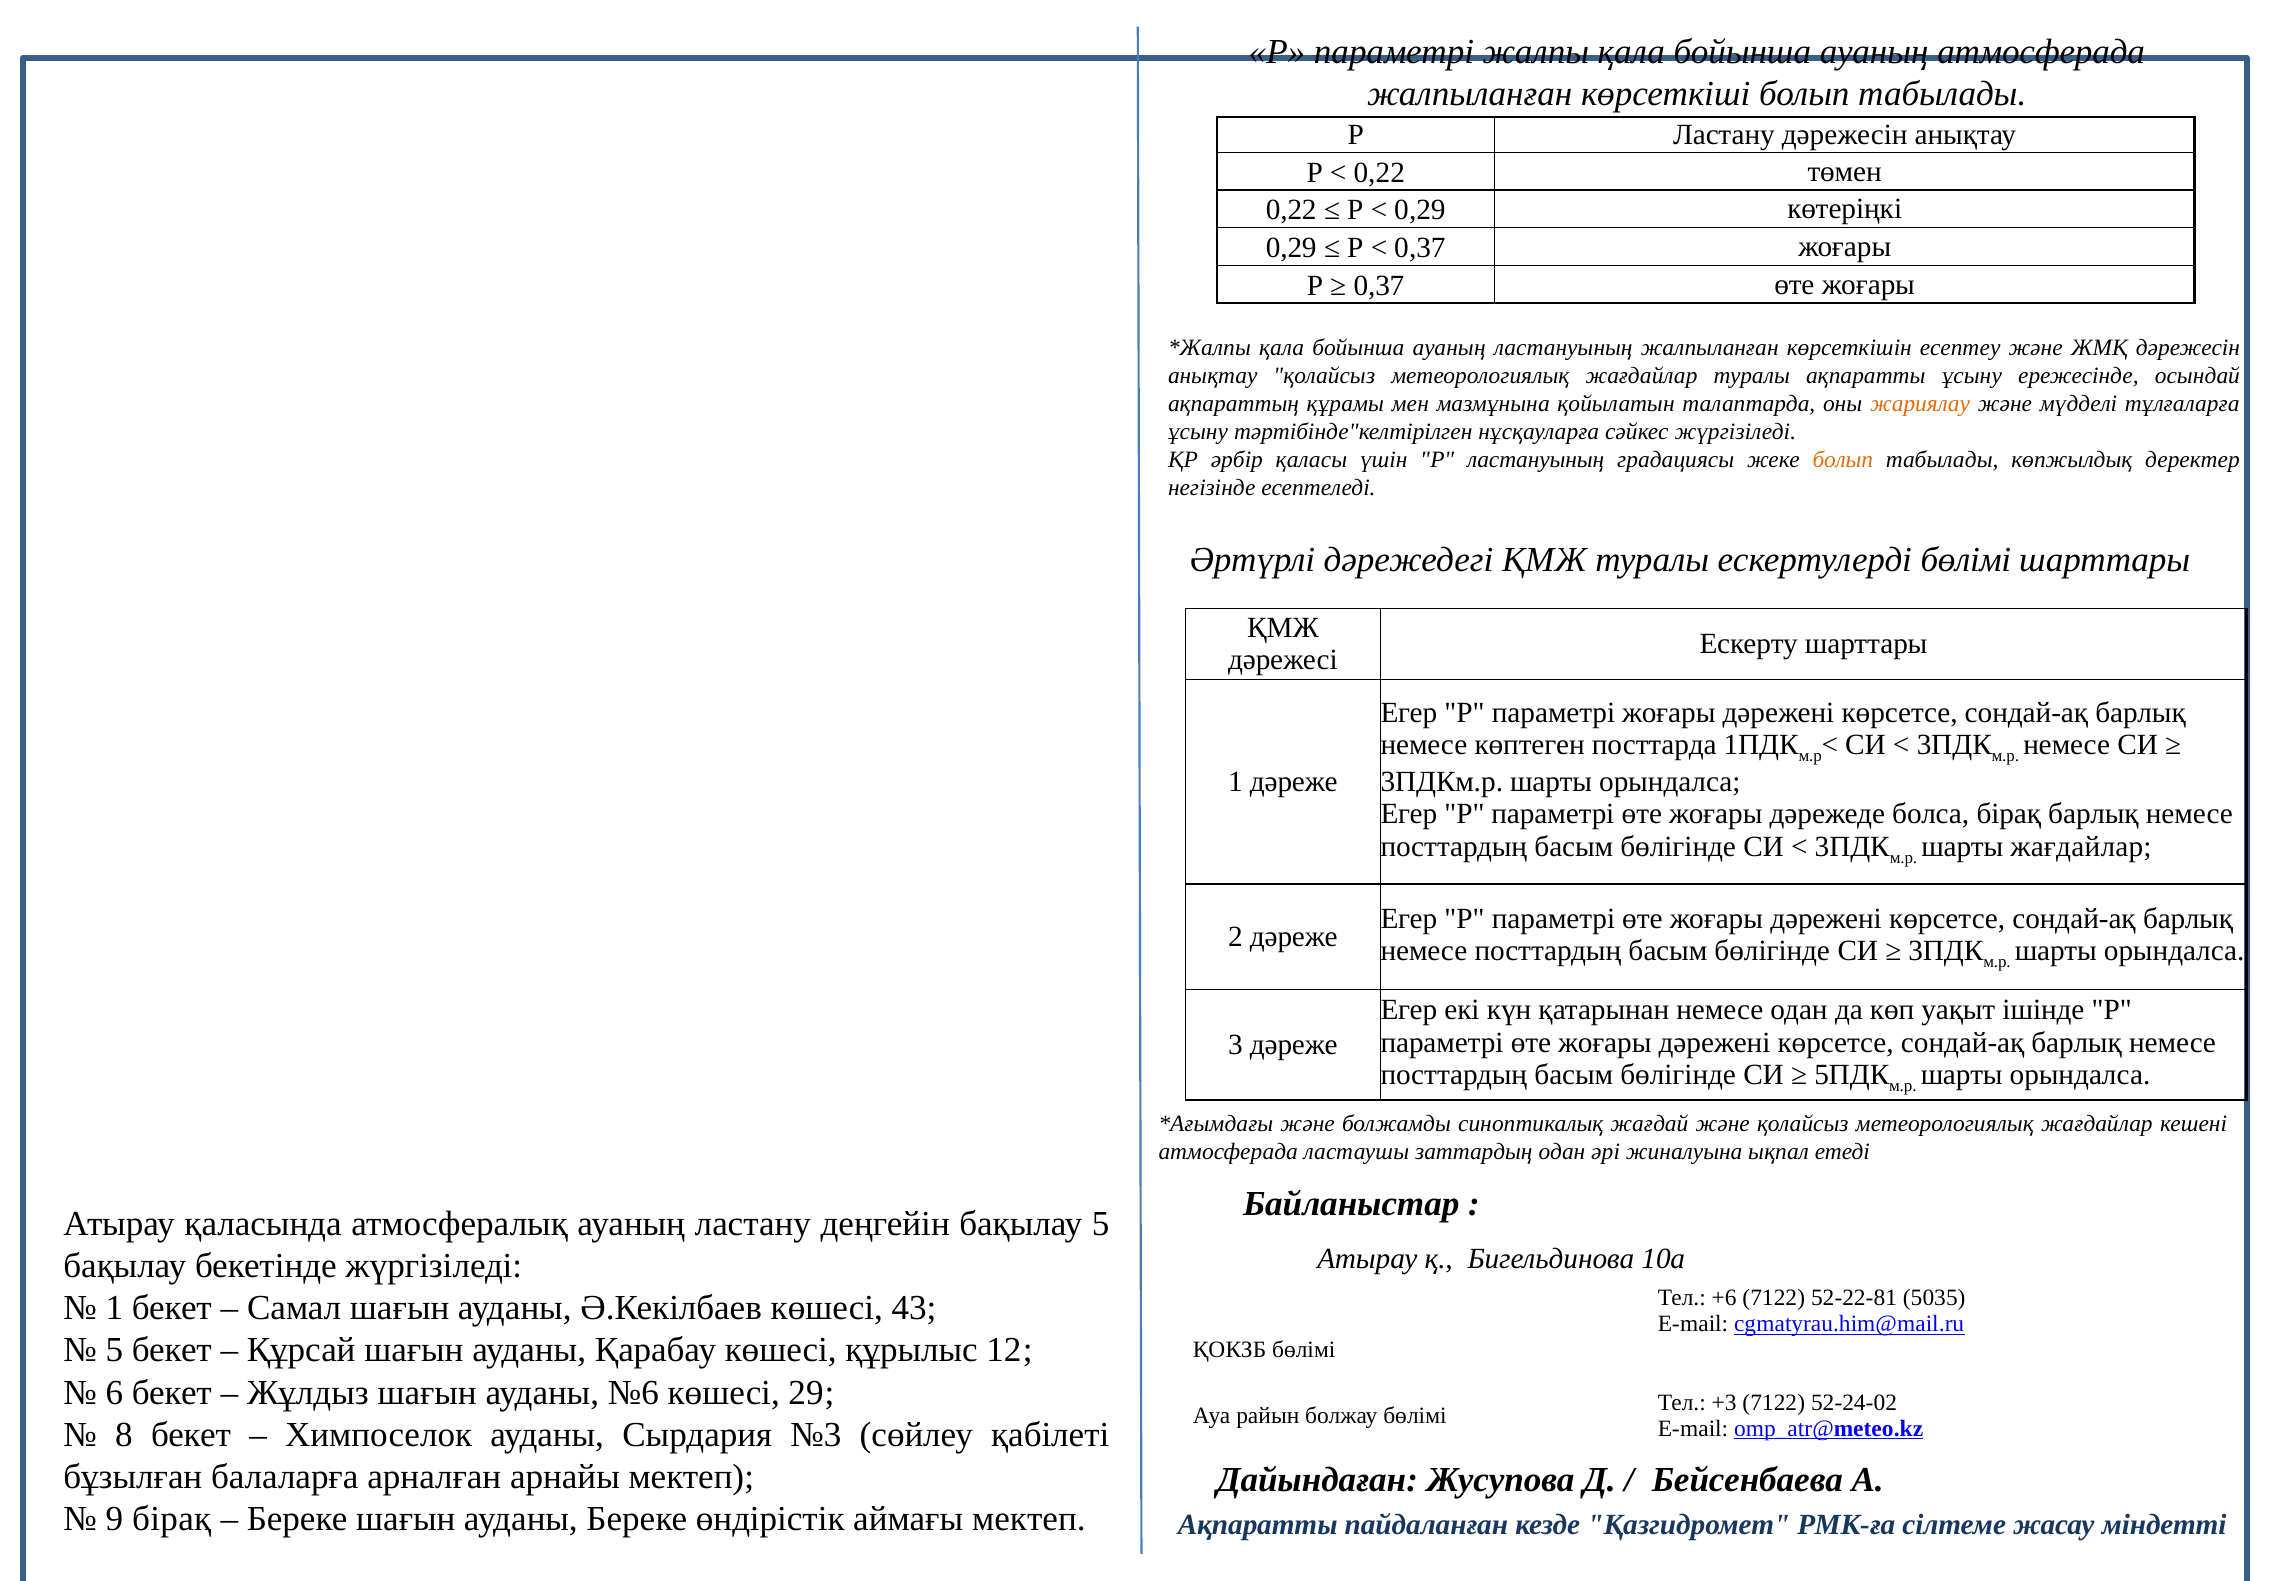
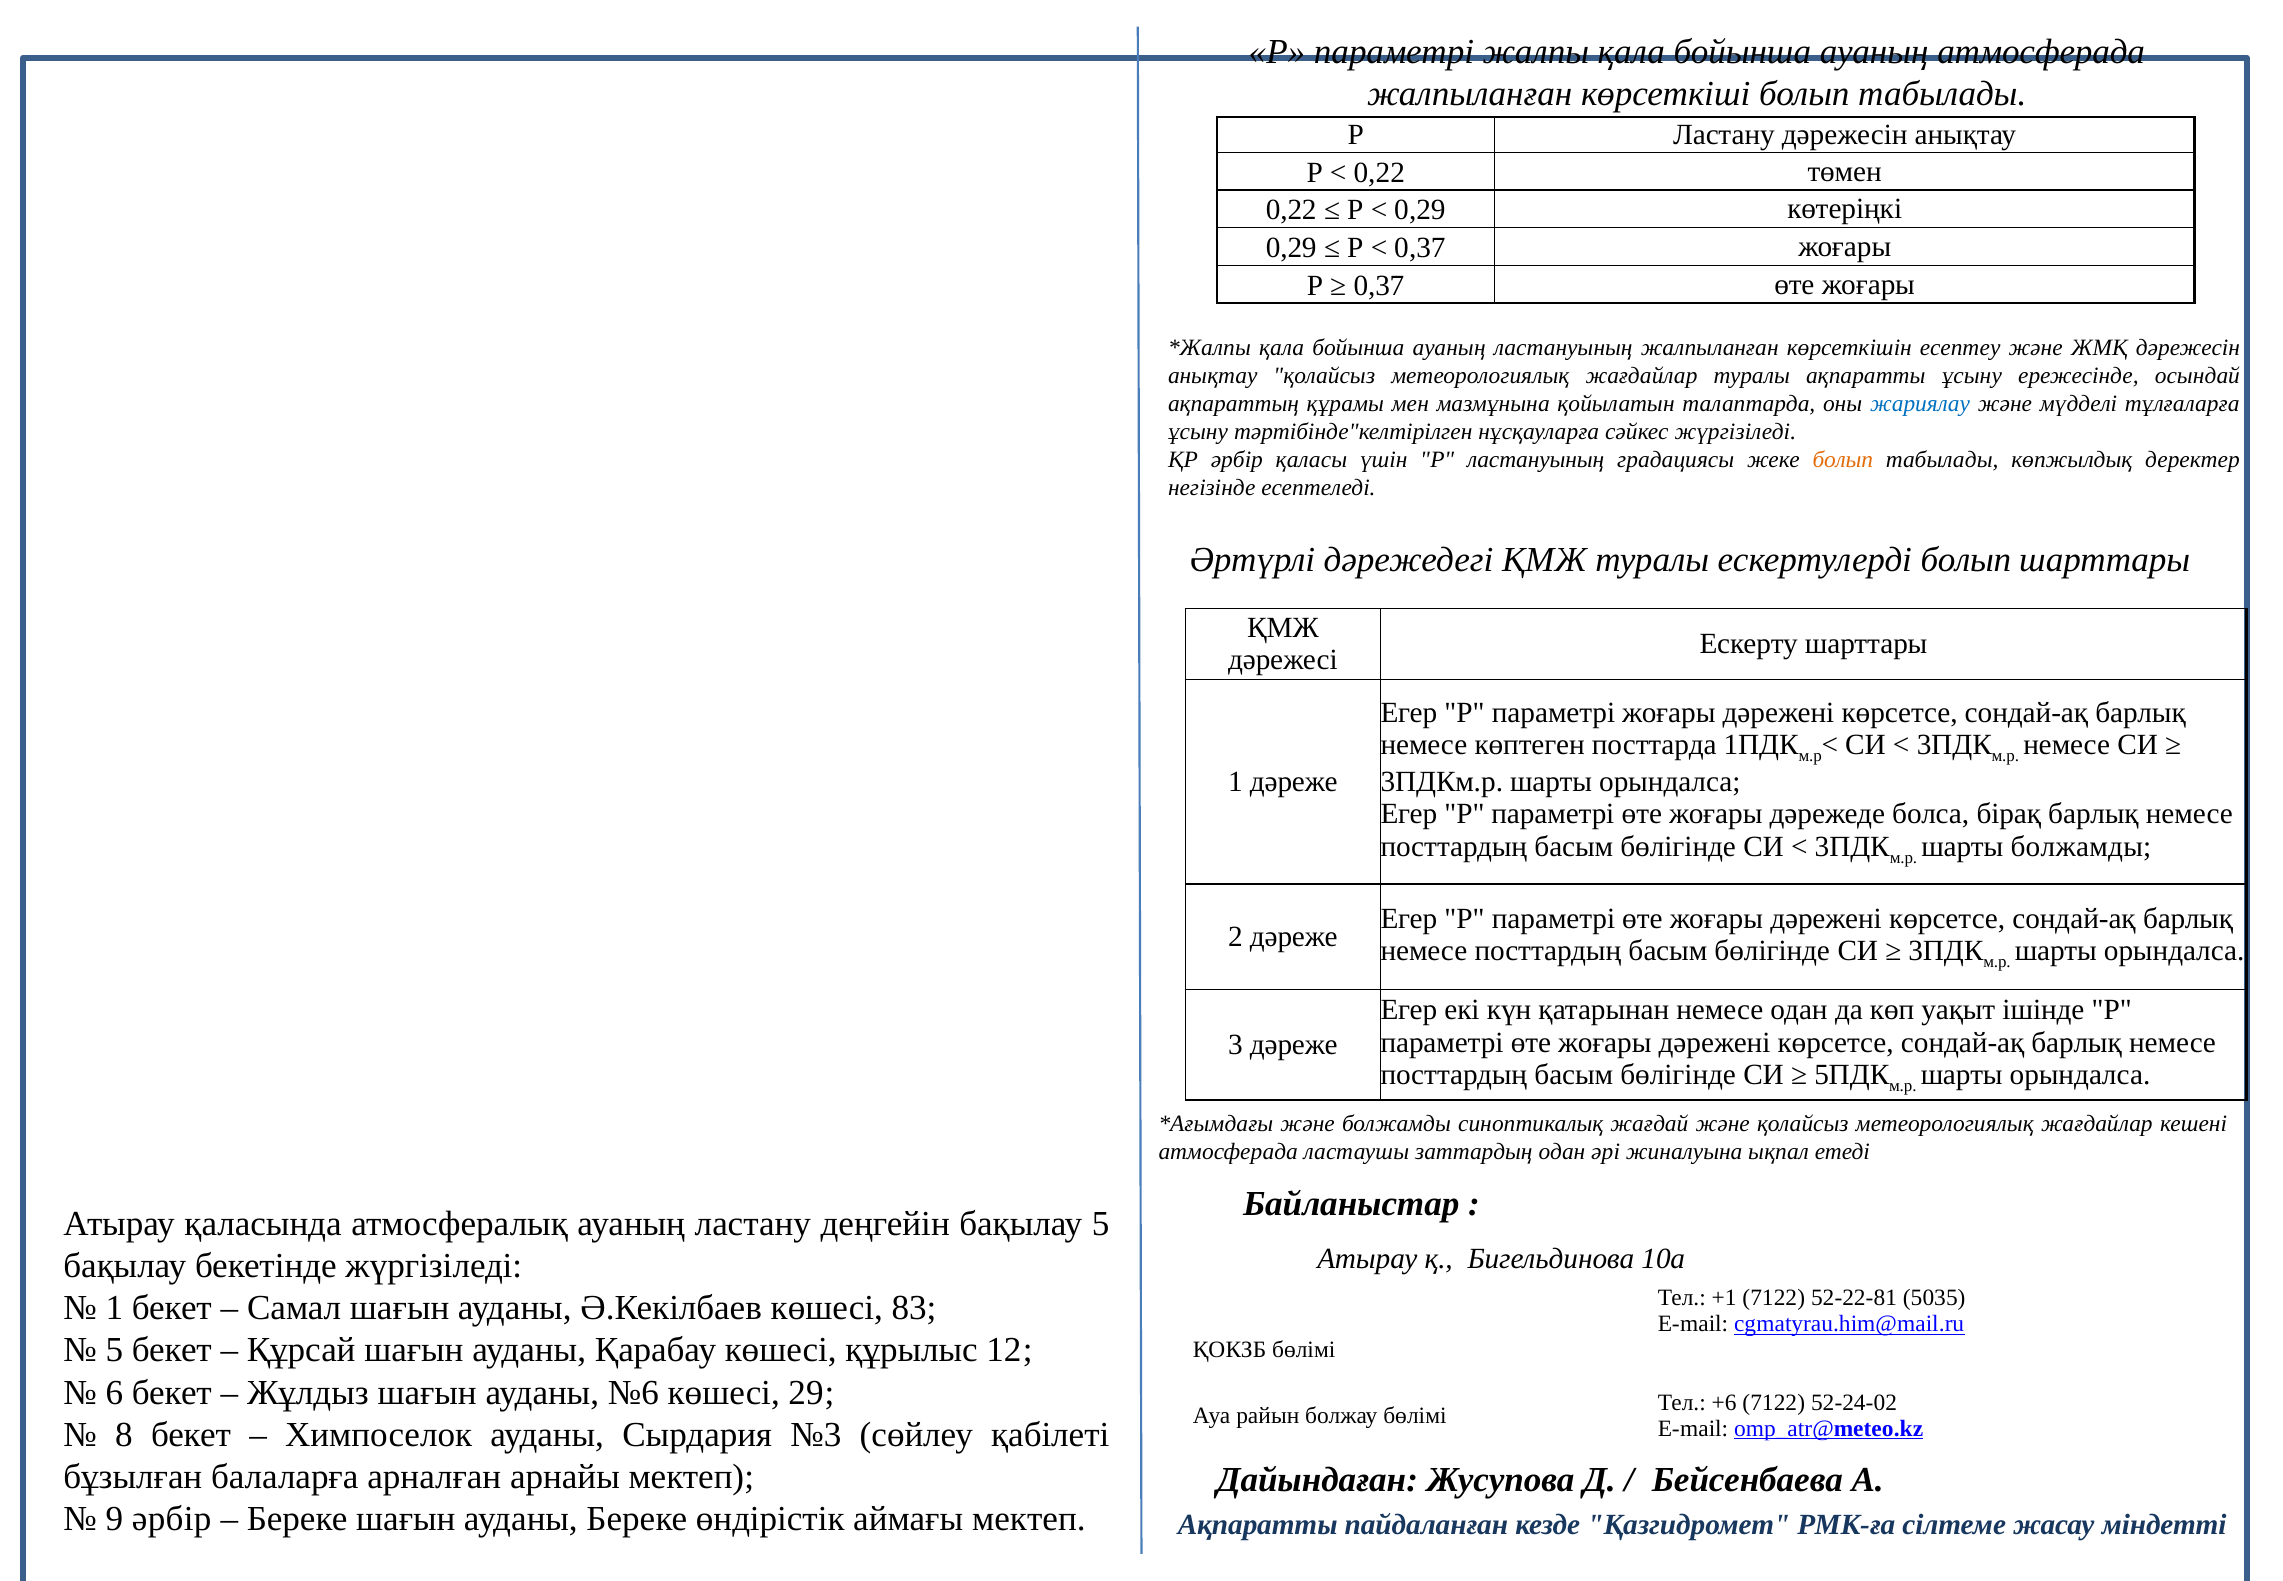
жариялау colour: orange -> blue (1920, 404)
ескертулерді бөлімі: бөлімі -> болып (1966, 559)
шарты жағдайлар: жағдайлар -> болжамды (2081, 846)
+6: +6 -> +1 (1724, 1298)
43: 43 -> 83 (914, 1308)
+3: +3 -> +6 (1724, 1402)
9 бірақ: бірақ -> әрбір (172, 1519)
